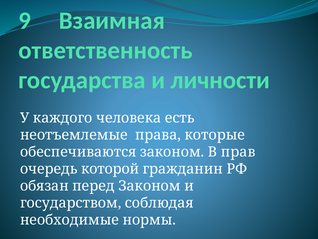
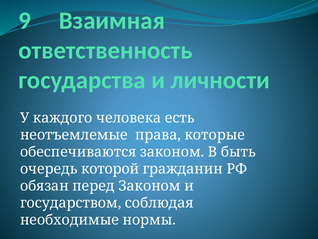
прав: прав -> быть (238, 152)
